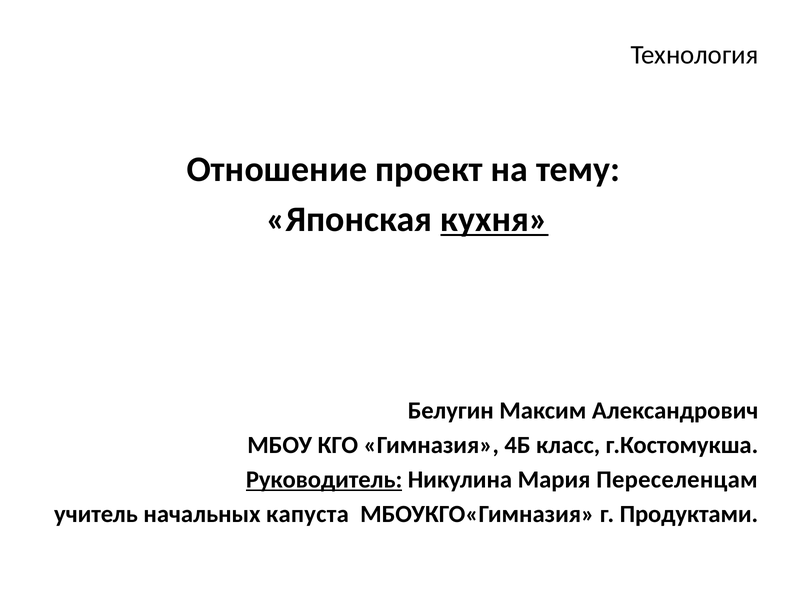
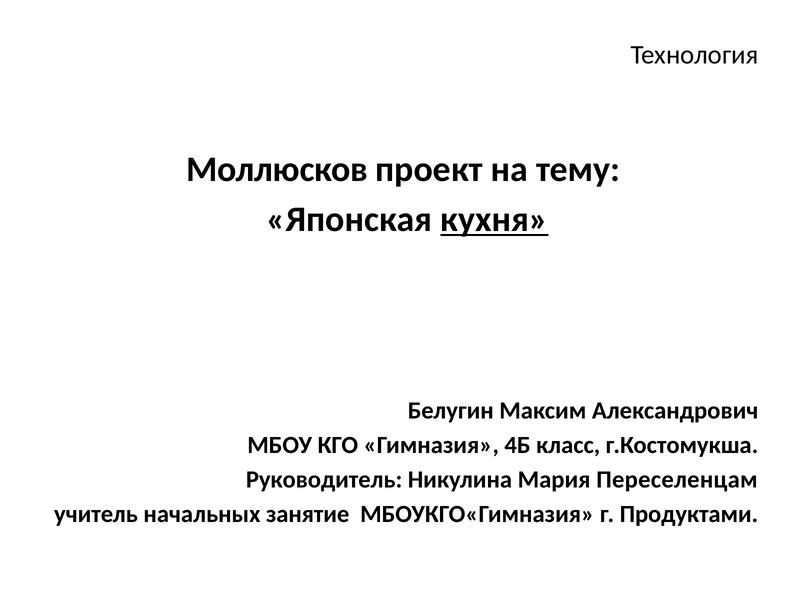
Отношение: Отношение -> Моллюсков (277, 169)
Руководитель underline: present -> none (324, 480)
капуста: капуста -> занятие (308, 514)
